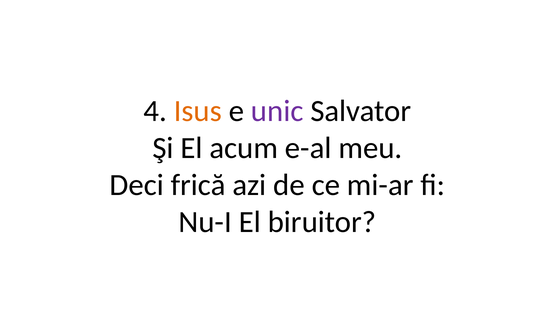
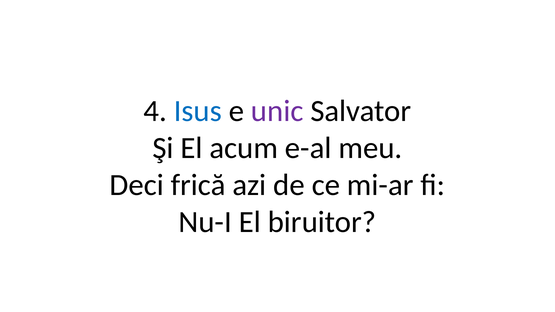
Isus colour: orange -> blue (198, 111)
